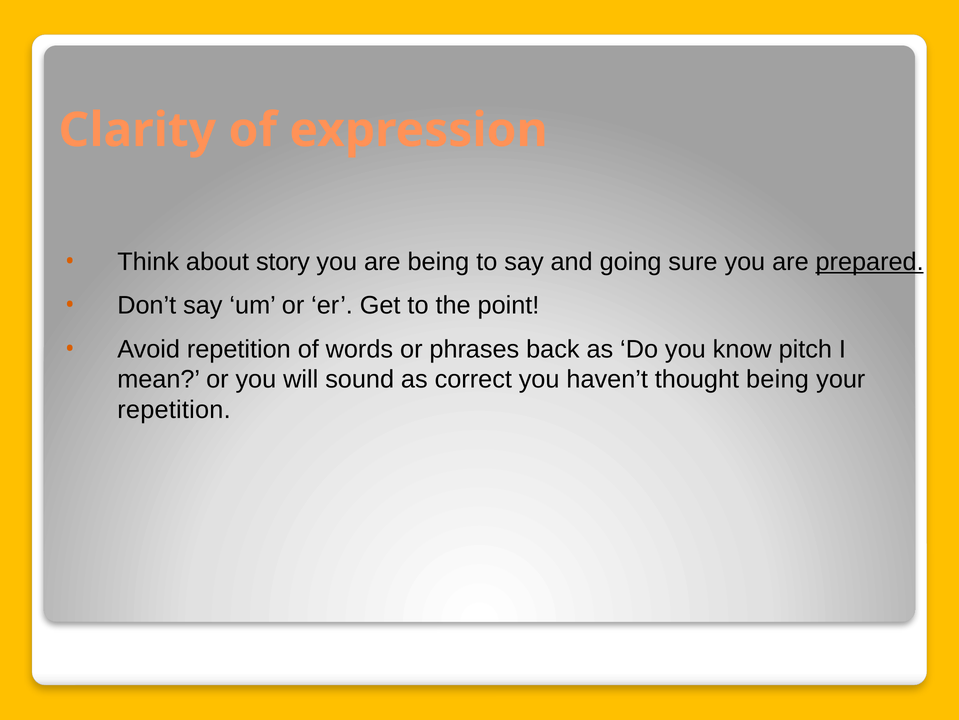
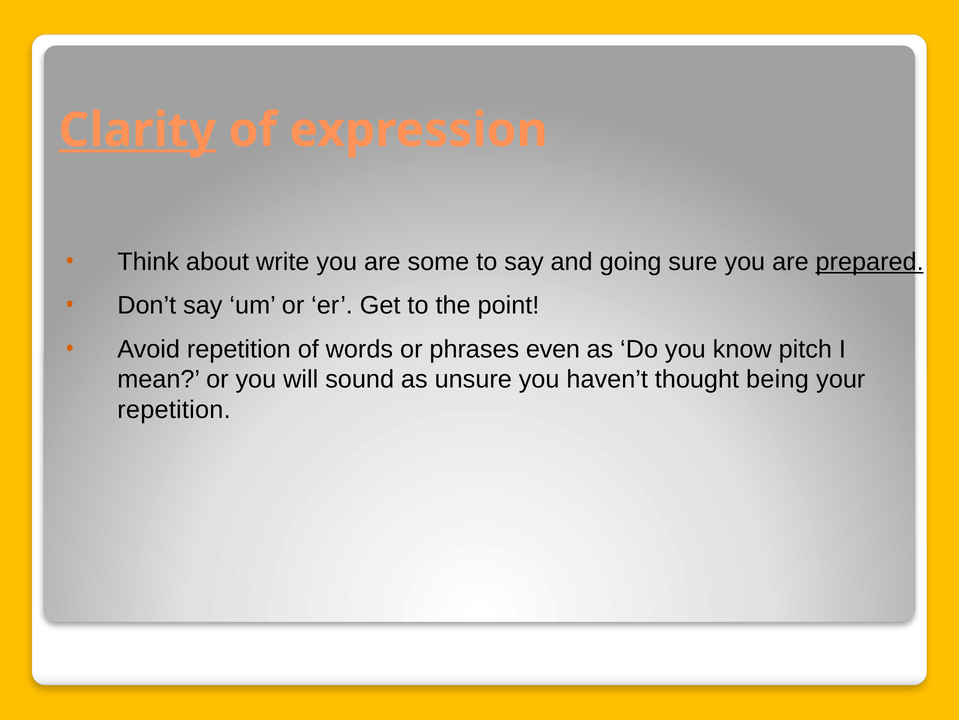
Clarity underline: none -> present (137, 130)
story: story -> write (283, 261)
are being: being -> some (438, 261)
back: back -> even (553, 349)
correct: correct -> unsure (473, 379)
